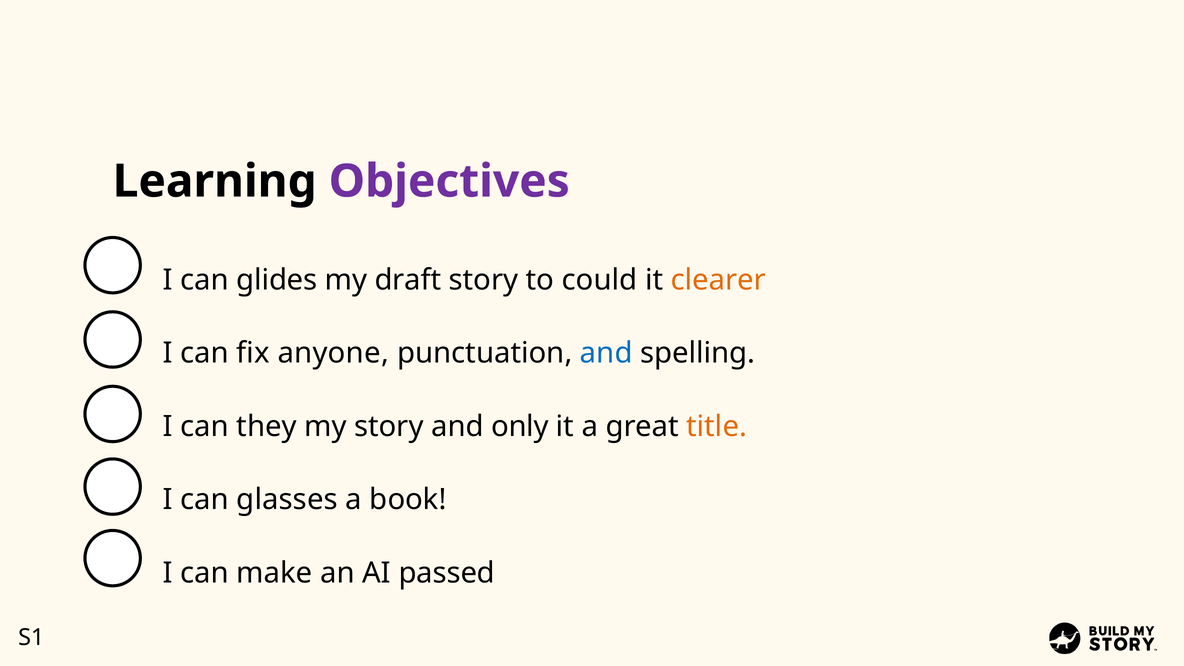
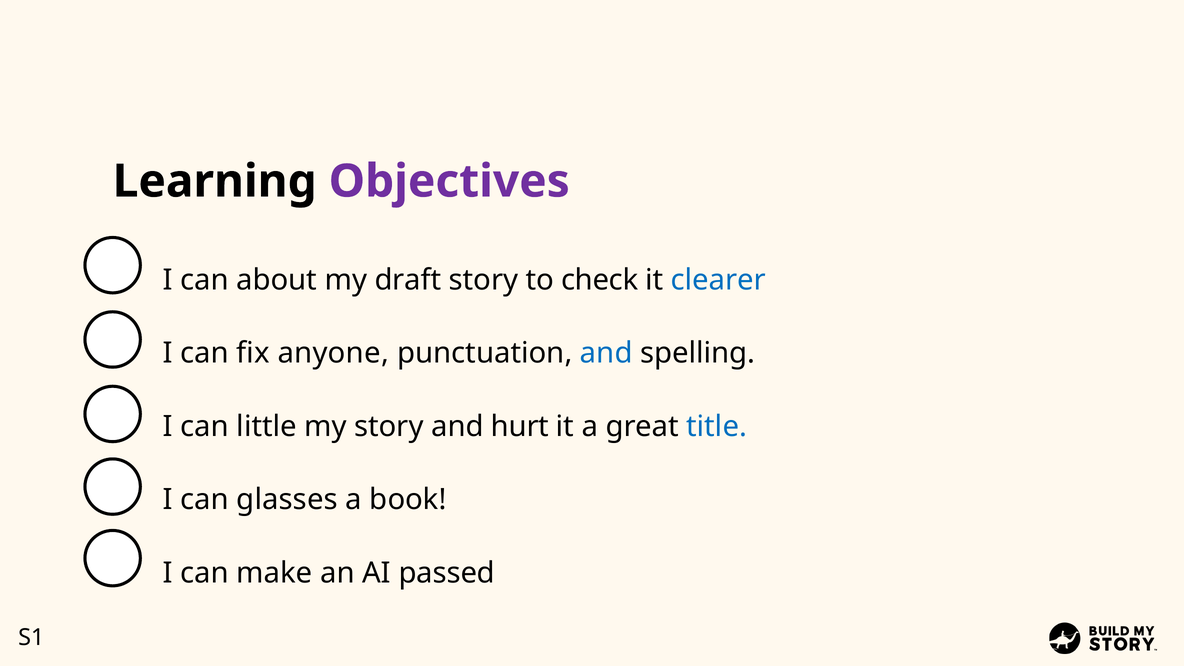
glides: glides -> about (277, 280)
could: could -> check (600, 280)
clearer colour: orange -> blue (718, 280)
they: they -> little (267, 426)
only: only -> hurt (520, 426)
title colour: orange -> blue (717, 426)
